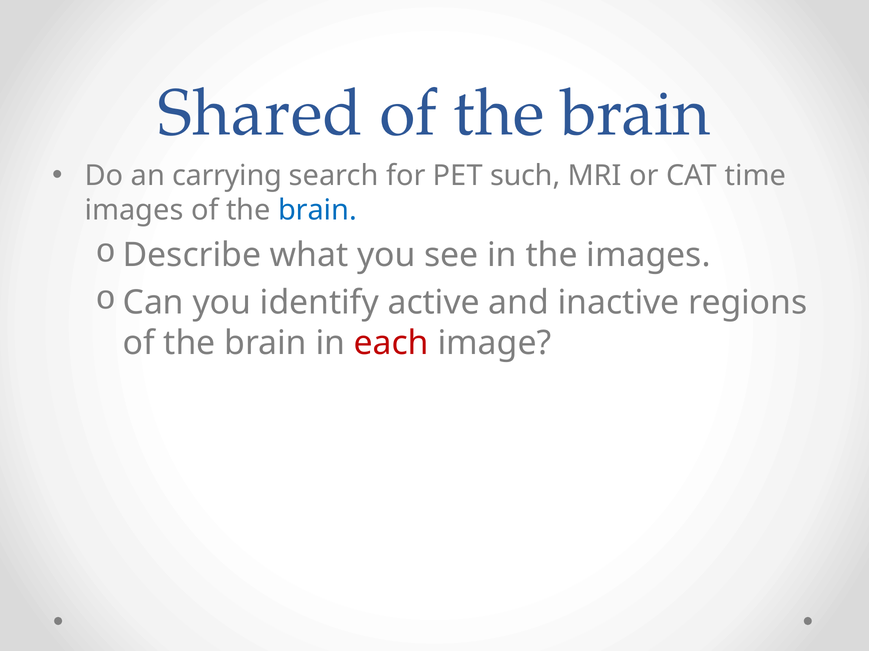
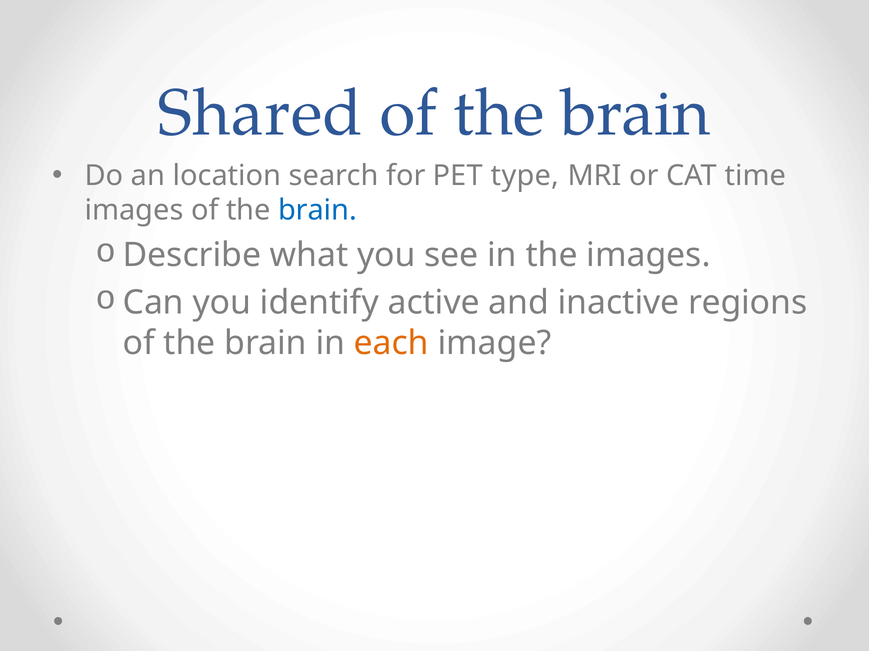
carrying: carrying -> location (227, 176)
such: such -> type (525, 176)
each colour: red -> orange (391, 343)
